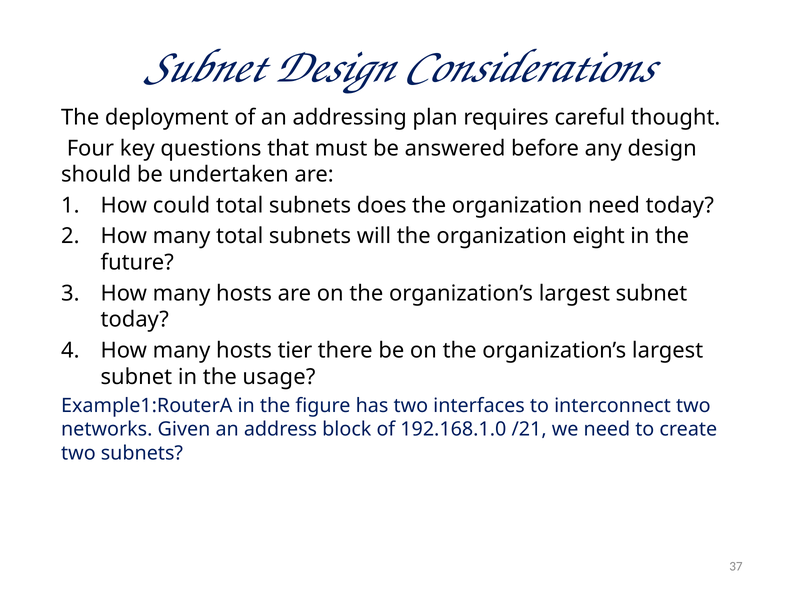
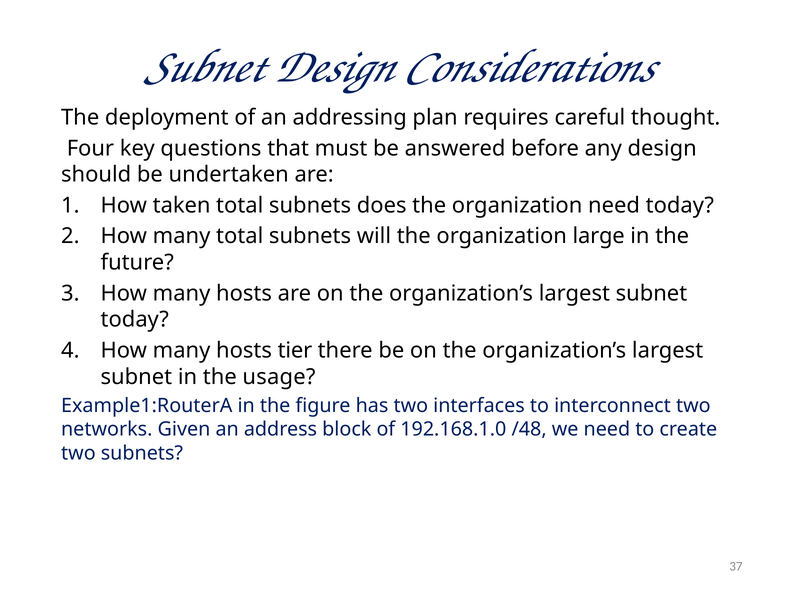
could: could -> taken (182, 205)
eight: eight -> large (599, 236)
/21: /21 -> /48 (529, 429)
